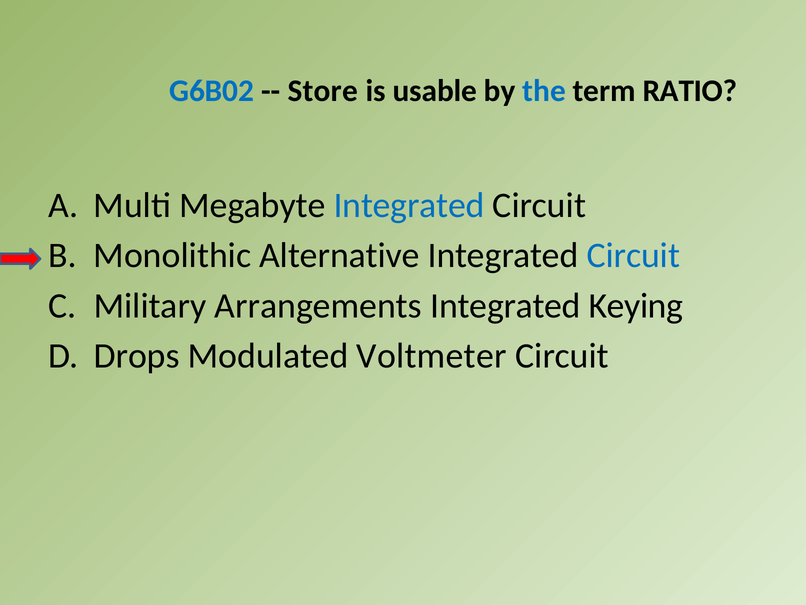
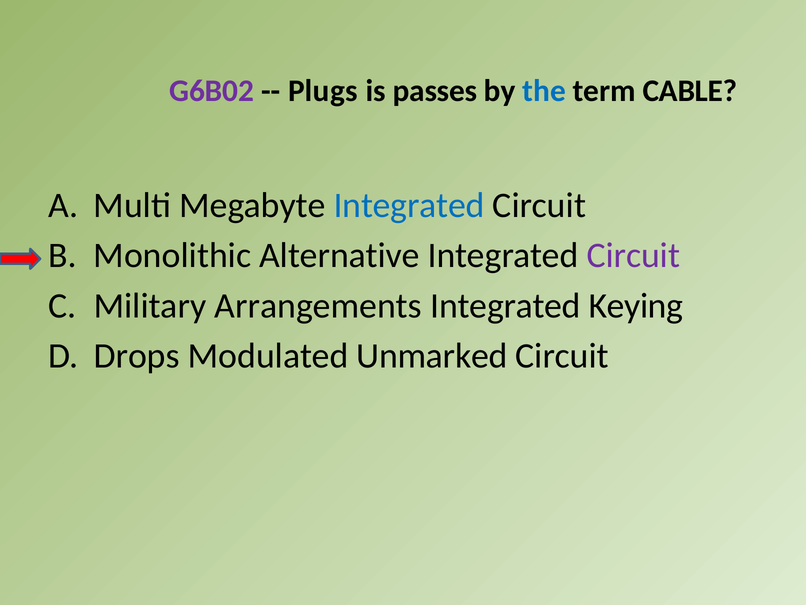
G6B02 colour: blue -> purple (212, 91)
Store: Store -> Plugs (323, 91)
usable: usable -> passes (435, 91)
RATIO: RATIO -> CABLE (690, 91)
Circuit colour: blue -> purple (633, 255)
Voltmeter: Voltmeter -> Unmarked (432, 356)
